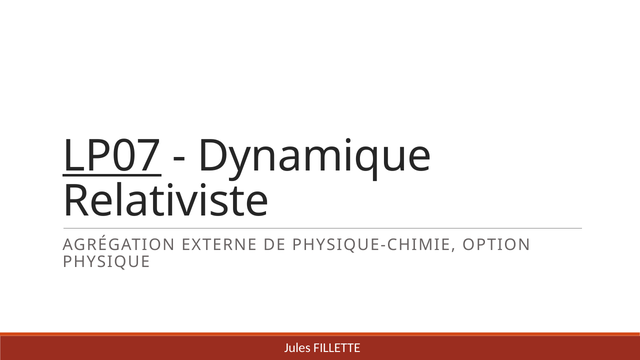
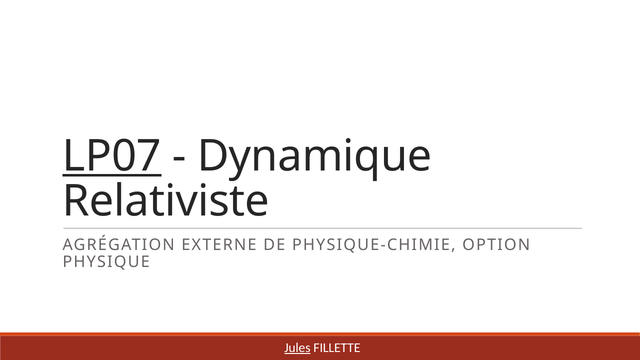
Jules underline: none -> present (297, 348)
